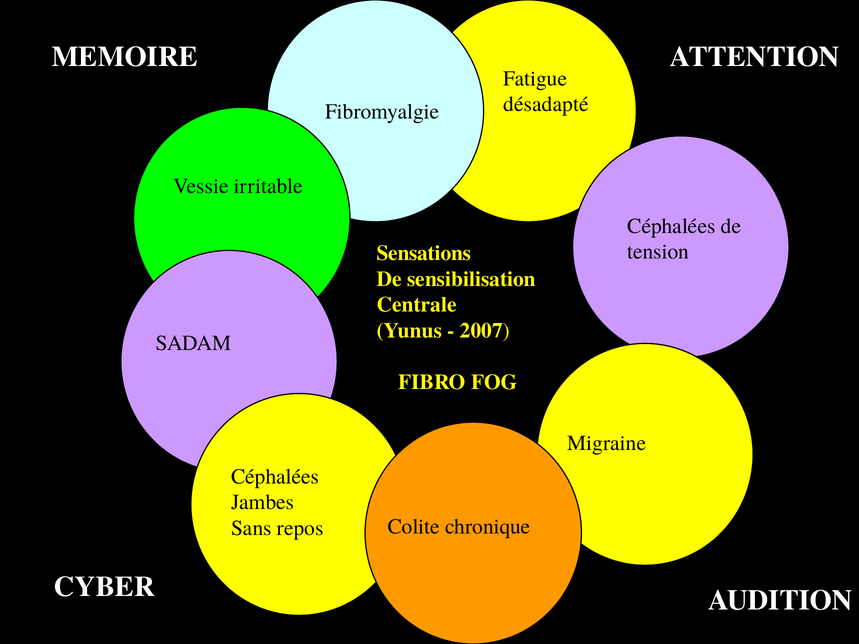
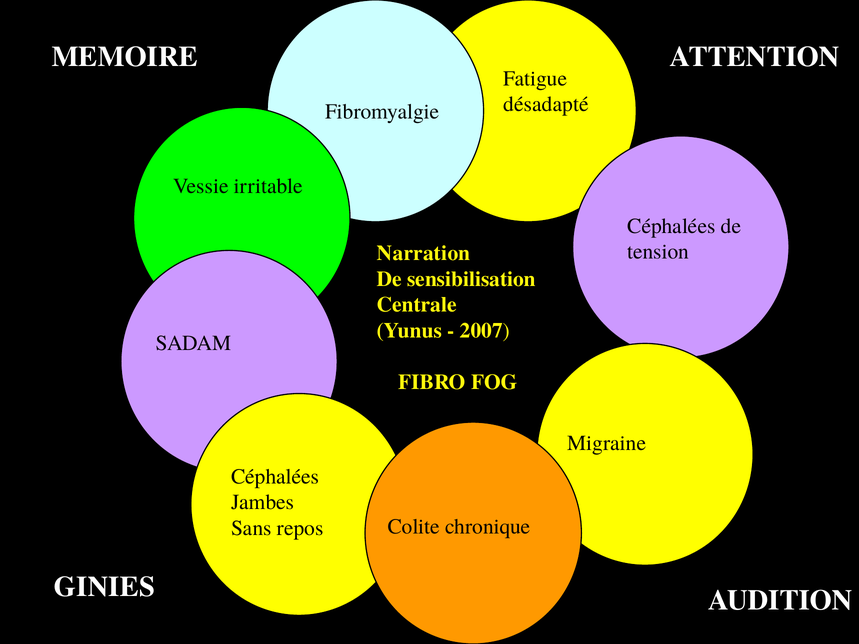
Sensations: Sensations -> Narration (424, 253)
CYBER: CYBER -> GINIES (104, 587)
